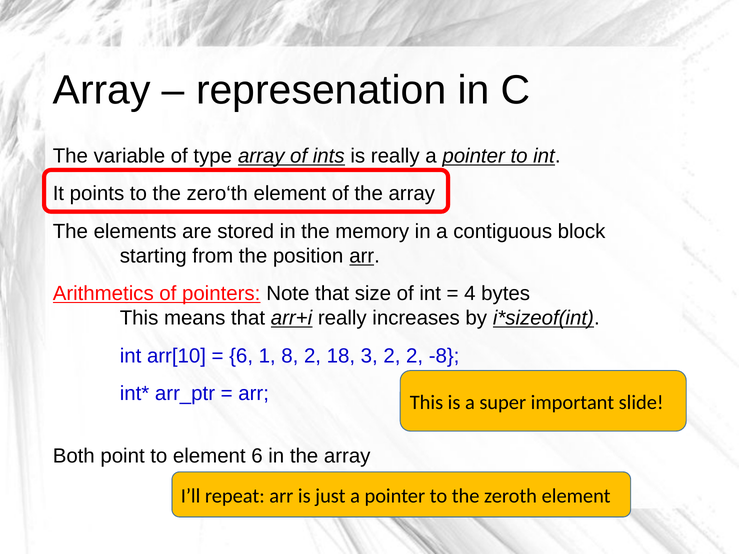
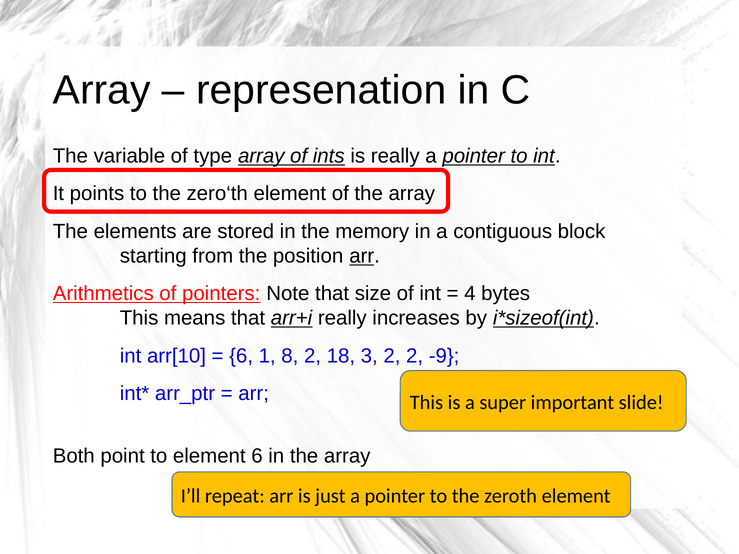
-8: -8 -> -9 (444, 356)
